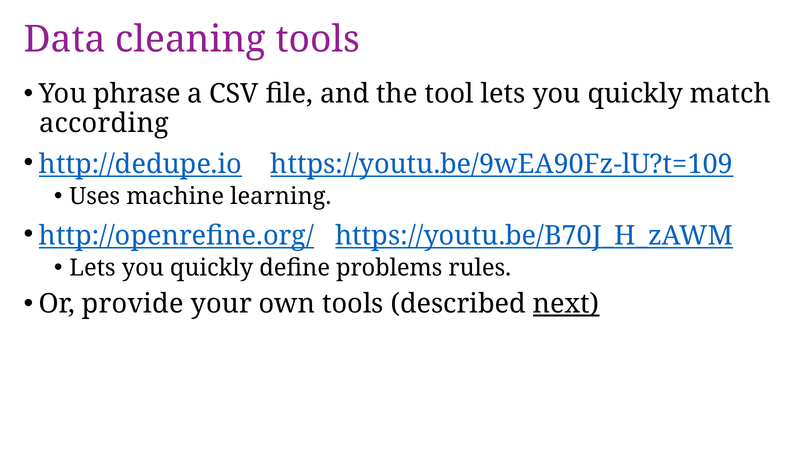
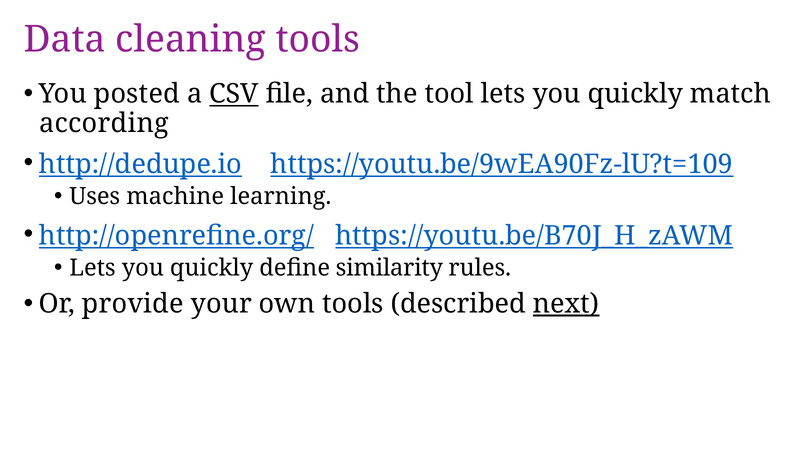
phrase: phrase -> posted (137, 94)
CSV underline: none -> present (234, 94)
problems: problems -> similarity (389, 268)
